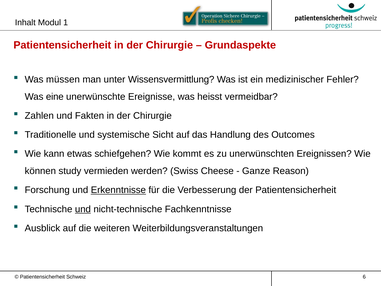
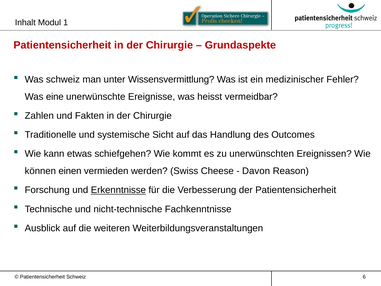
Was müssen: müssen -> schweiz (63, 79)
study: study -> einen (70, 171)
Ganze: Ganze -> Davon (256, 171)
und underline: present -> none (83, 209)
